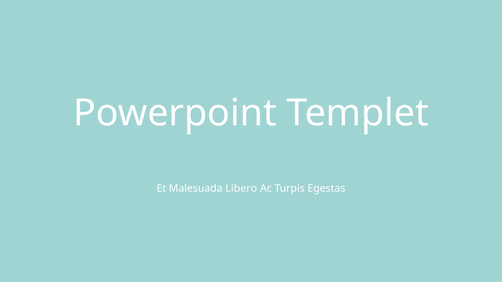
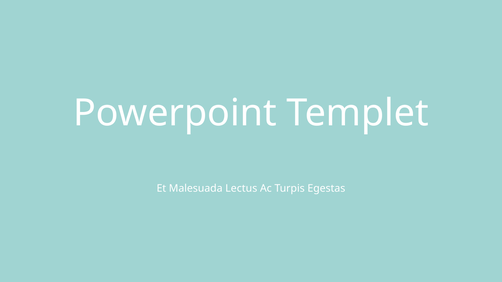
Libero: Libero -> Lectus (241, 189)
